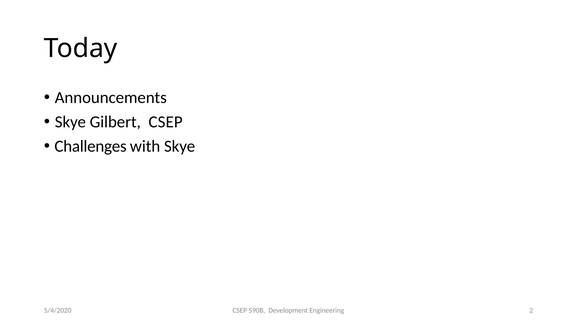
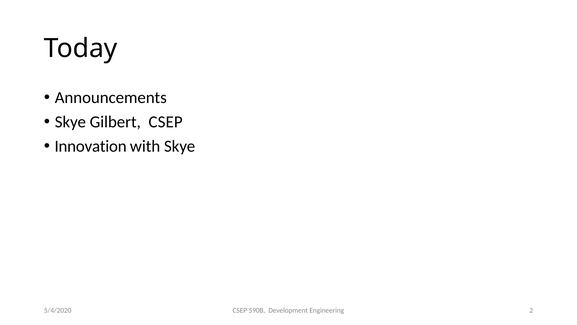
Challenges: Challenges -> Innovation (91, 146)
